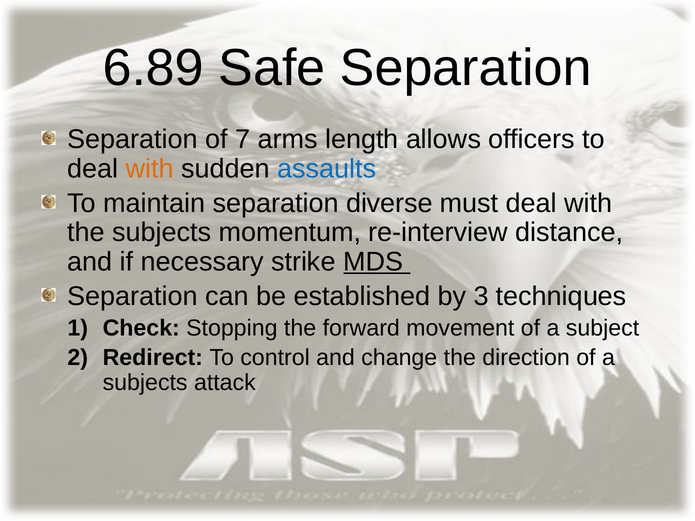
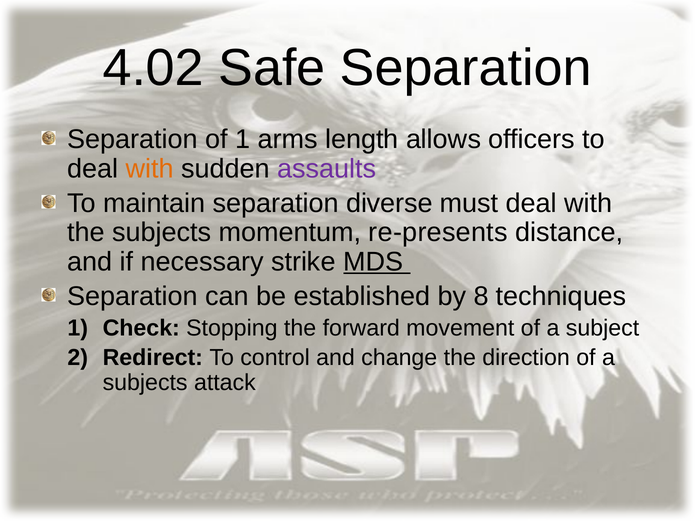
6.89: 6.89 -> 4.02 (153, 68)
of 7: 7 -> 1 (243, 140)
assaults colour: blue -> purple (327, 169)
re-interview: re-interview -> re-presents (438, 233)
3: 3 -> 8 (481, 296)
